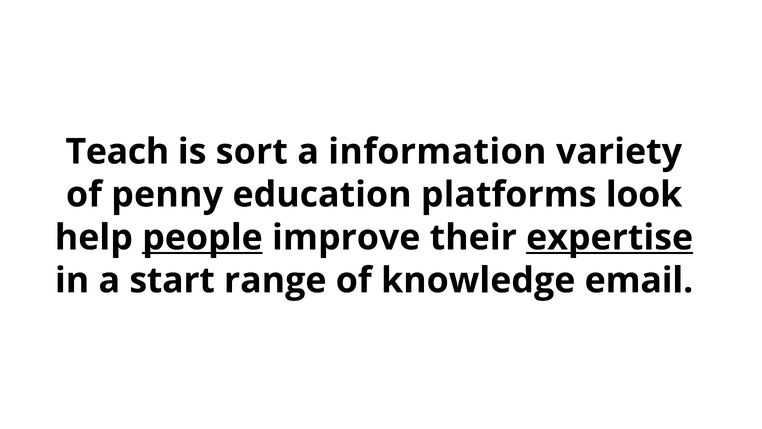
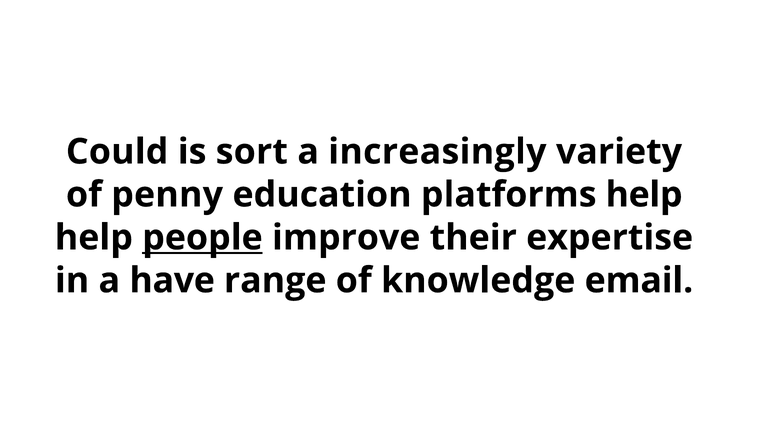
Teach: Teach -> Could (117, 152)
information: information -> increasingly (437, 152)
platforms look: look -> help (644, 194)
expertise underline: present -> none (610, 237)
start: start -> have (172, 280)
